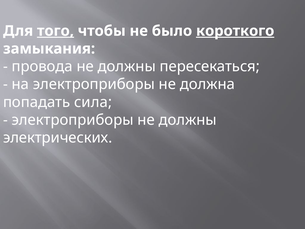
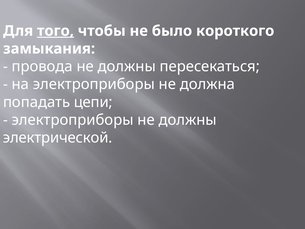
короткого underline: present -> none (235, 31)
сила: сила -> цепи (93, 102)
электрических: электрических -> электрической (58, 138)
